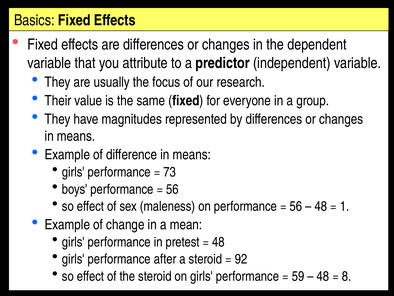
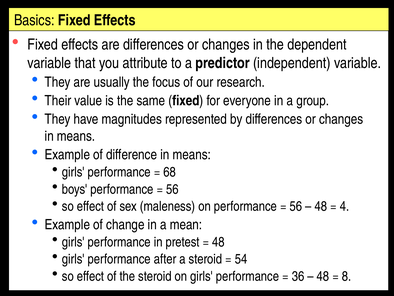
73: 73 -> 68 (170, 172)
1: 1 -> 4 (344, 206)
92: 92 -> 54 (241, 259)
59: 59 -> 36 (298, 276)
